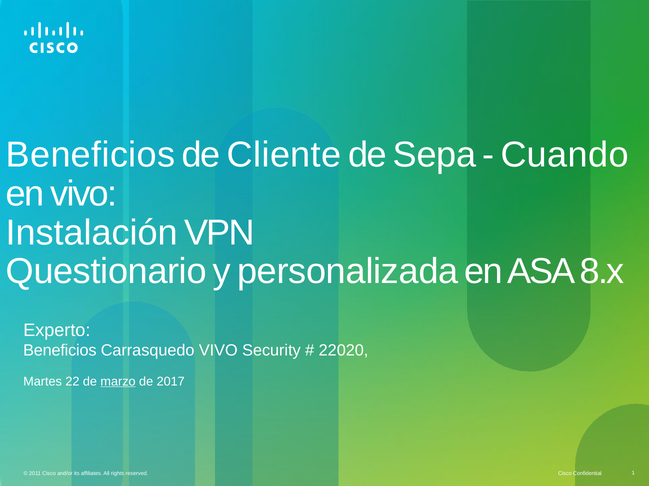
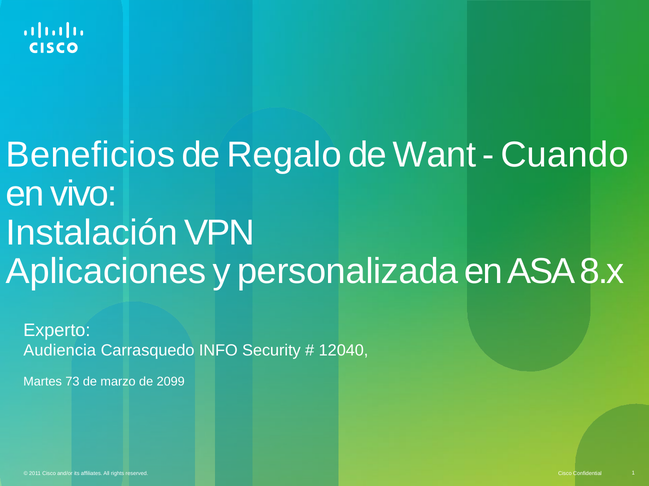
Cliente: Cliente -> Regalo (284, 155)
Sepa: Sepa -> Want (435, 155)
Questionario: Questionario -> Aplicaciones (106, 272)
Beneficios: Beneficios -> Audiencia (60, 351)
Carrasquedo VIVO: VIVO -> INFO (218, 351)
22020: 22020 -> 12040 (344, 351)
22: 22 -> 73 (72, 382)
marzo underline: present -> none (118, 382)
2017: 2017 -> 2099 (171, 382)
